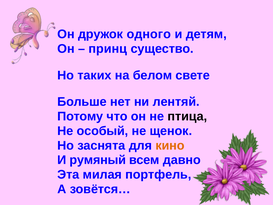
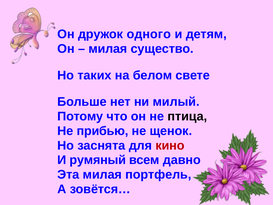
принц: принц -> милая (108, 49)
лентяй: лентяй -> милый (176, 102)
особый: особый -> прибью (103, 131)
кино colour: orange -> red (170, 145)
